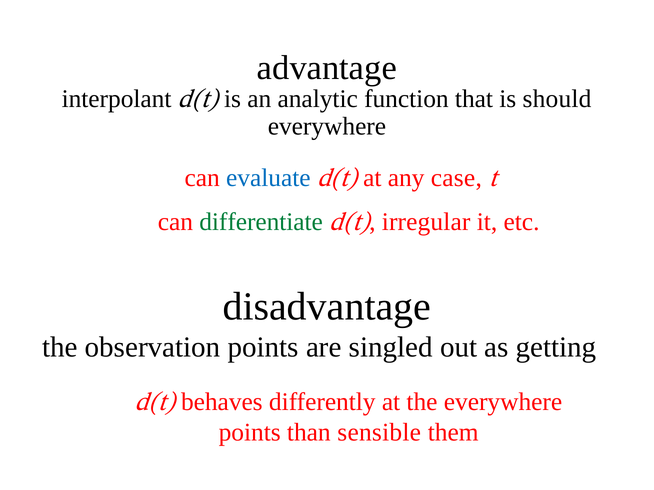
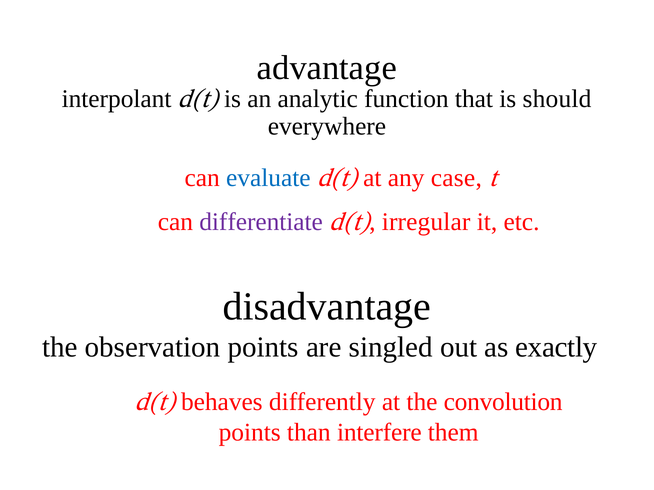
differentiate colour: green -> purple (261, 222)
getting: getting -> exactly (556, 348)
the everywhere: everywhere -> convolution (503, 402)
sensible: sensible -> interfere (379, 433)
